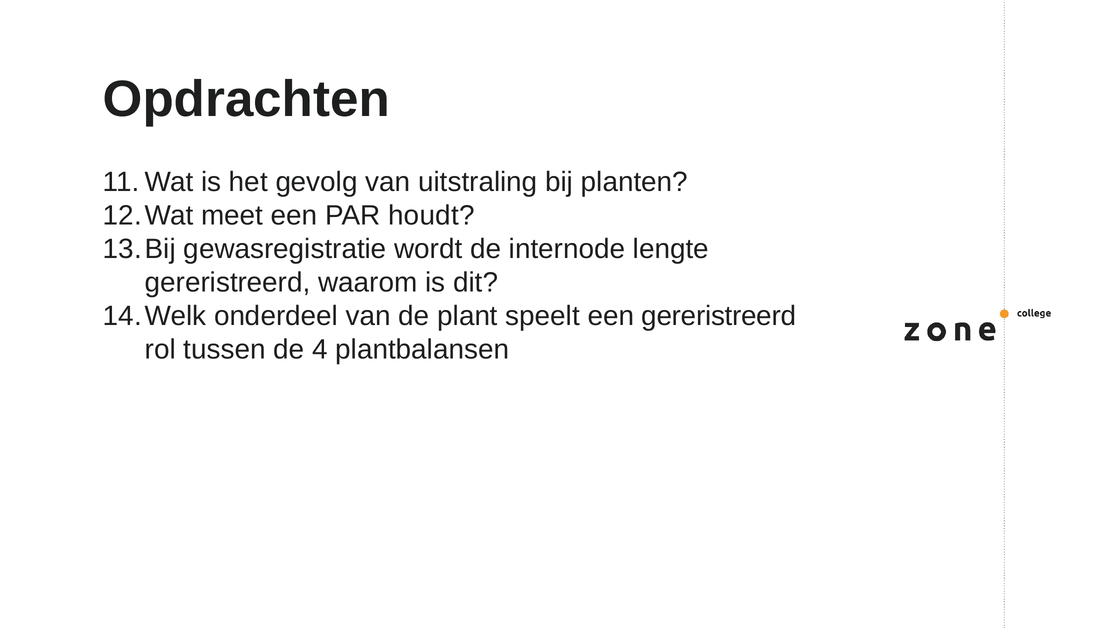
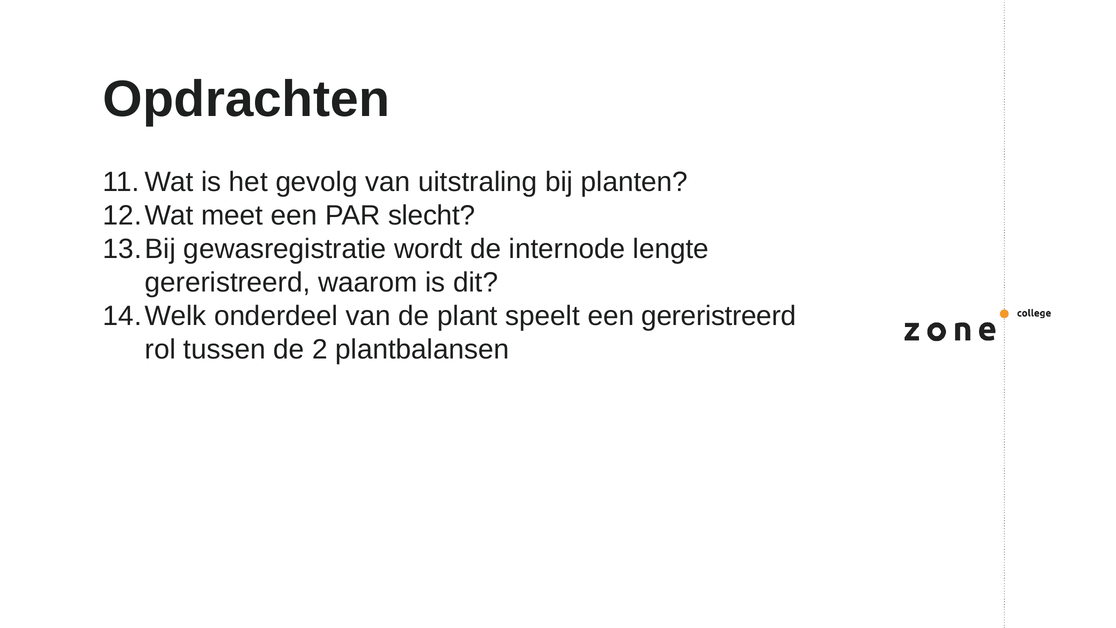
houdt: houdt -> slecht (432, 215)
4: 4 -> 2 (320, 349)
